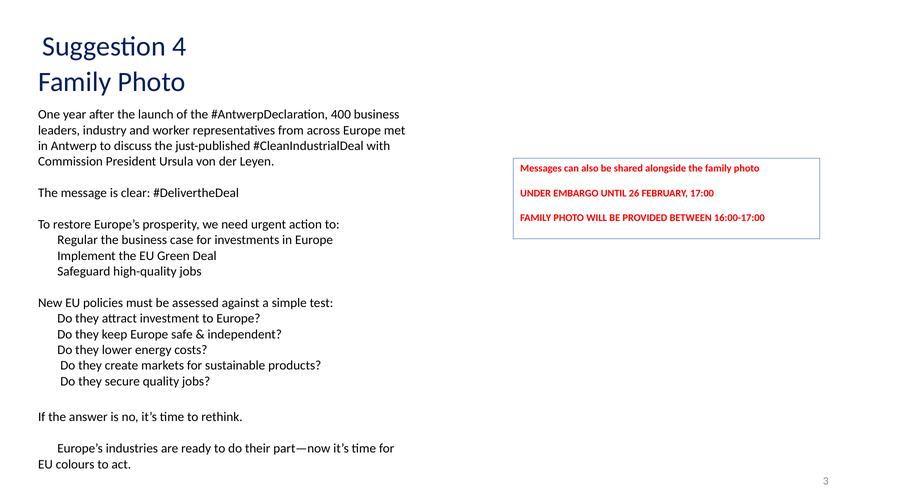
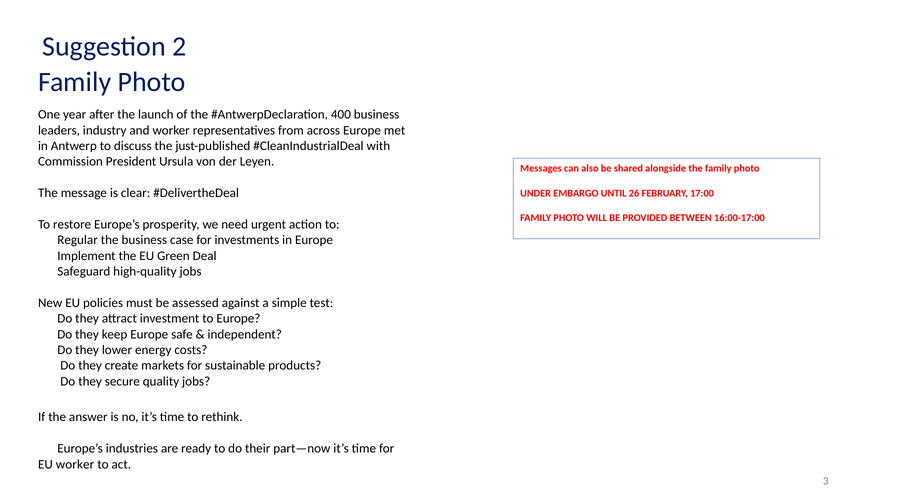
4: 4 -> 2 (179, 47)
EU colours: colours -> worker (75, 465)
